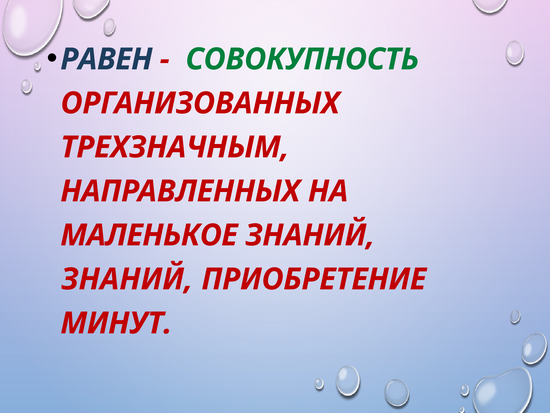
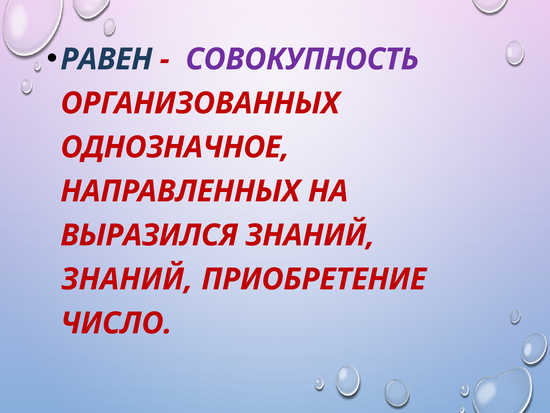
СОВОКУПНОСТЬ colour: green -> purple (302, 59)
ТРЕХЗНАЧНЫМ: ТРЕХЗНАЧНЫМ -> ОДНОЗНАЧНОЕ (175, 147)
МАЛЕНЬКОЕ: МАЛЕНЬКОЕ -> ВЫРАЗИЛСЯ (149, 235)
МИНУТ: МИНУТ -> ЧИСЛО (116, 323)
